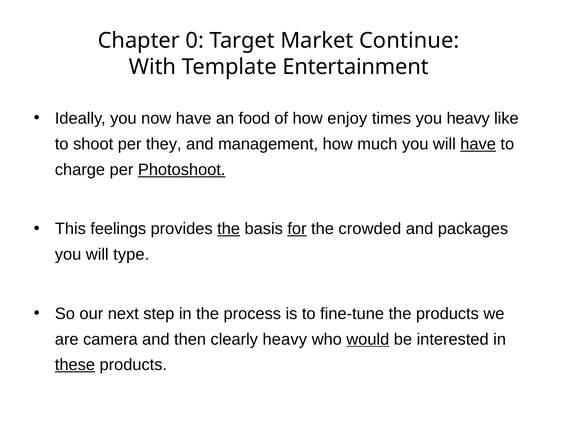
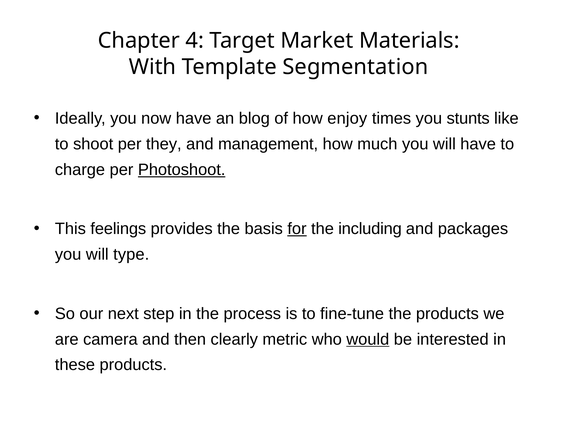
0: 0 -> 4 (195, 40)
Continue: Continue -> Materials (409, 40)
Entertainment: Entertainment -> Segmentation (355, 67)
food: food -> blog (254, 118)
you heavy: heavy -> stunts (468, 118)
have underline: present -> none (478, 144)
the underline: present -> none (229, 228)
crowded: crowded -> including (370, 228)
clearly heavy: heavy -> metric (285, 339)
these underline: present -> none (75, 364)
